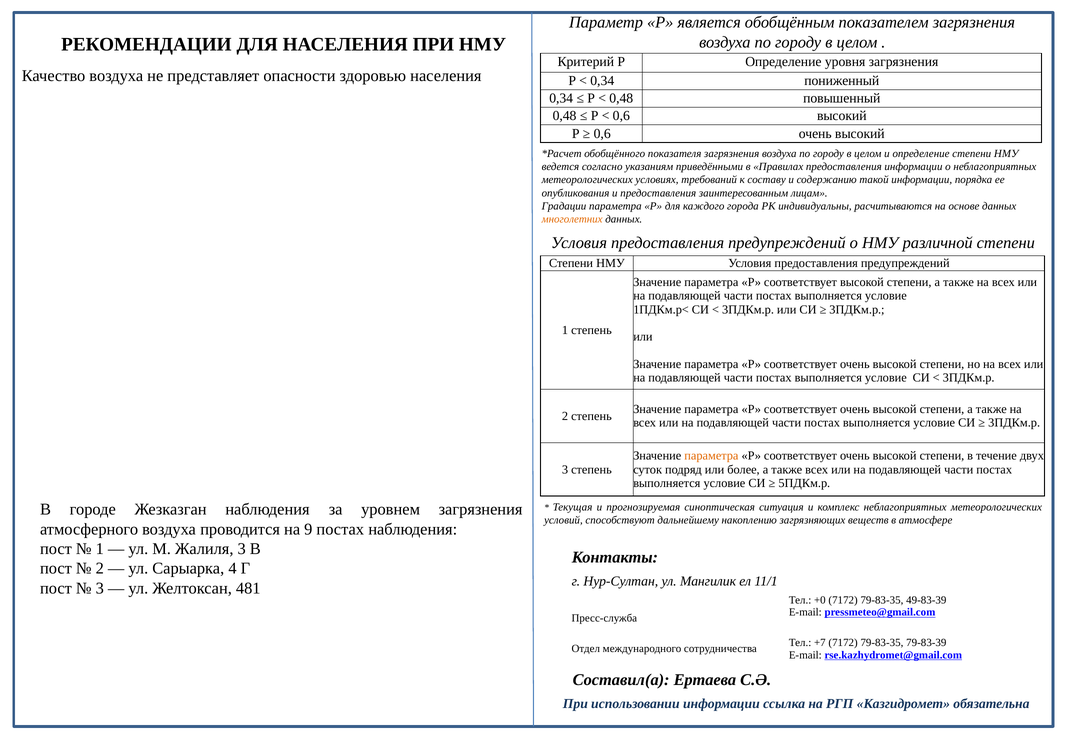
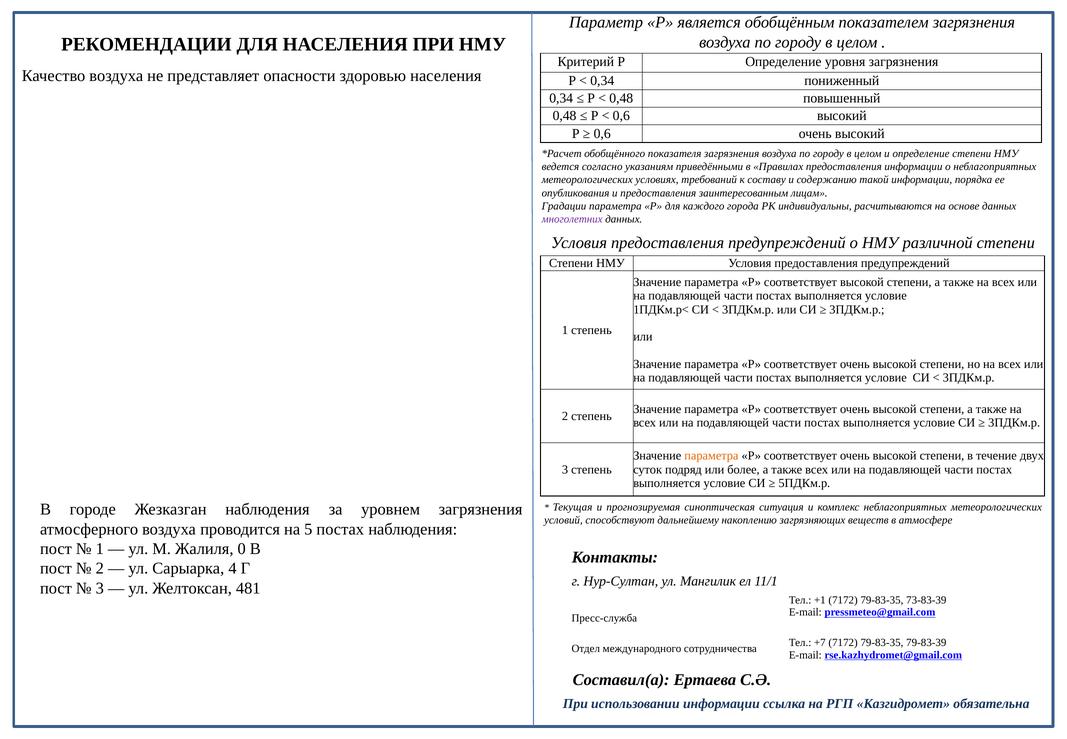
многолетних colour: orange -> purple (572, 219)
9: 9 -> 5 (308, 529)
Жалиля 3: 3 -> 0 (242, 549)
+0: +0 -> +1 (820, 600)
49-83-39: 49-83-39 -> 73-83-39 (926, 600)
